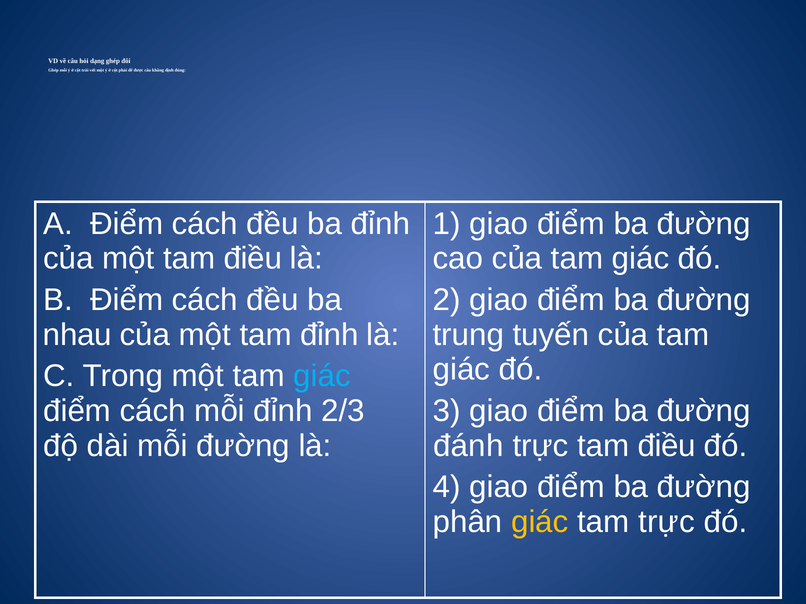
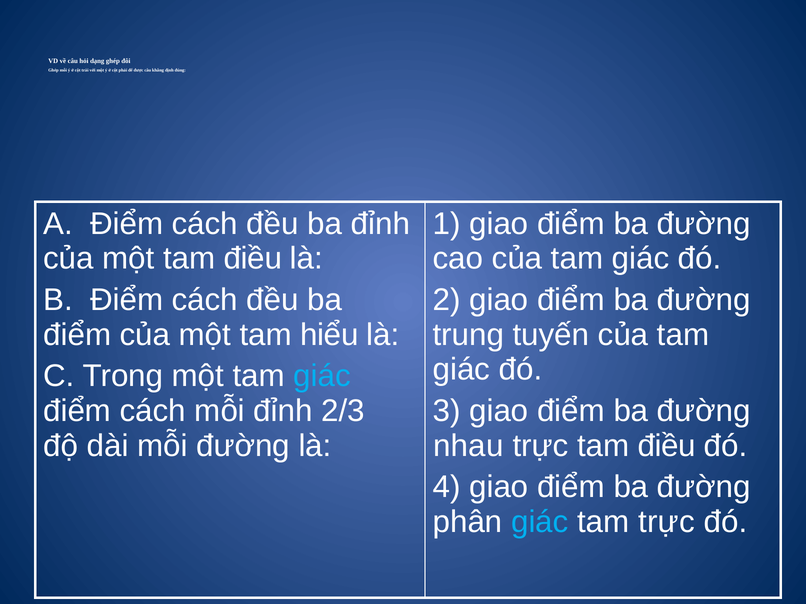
nhau: nhau -> điểm (77, 335)
tam đỉnh: đỉnh -> hiểu (329, 335)
đánh: đánh -> nhau (468, 446)
giác colour: yellow -> light blue (540, 522)
